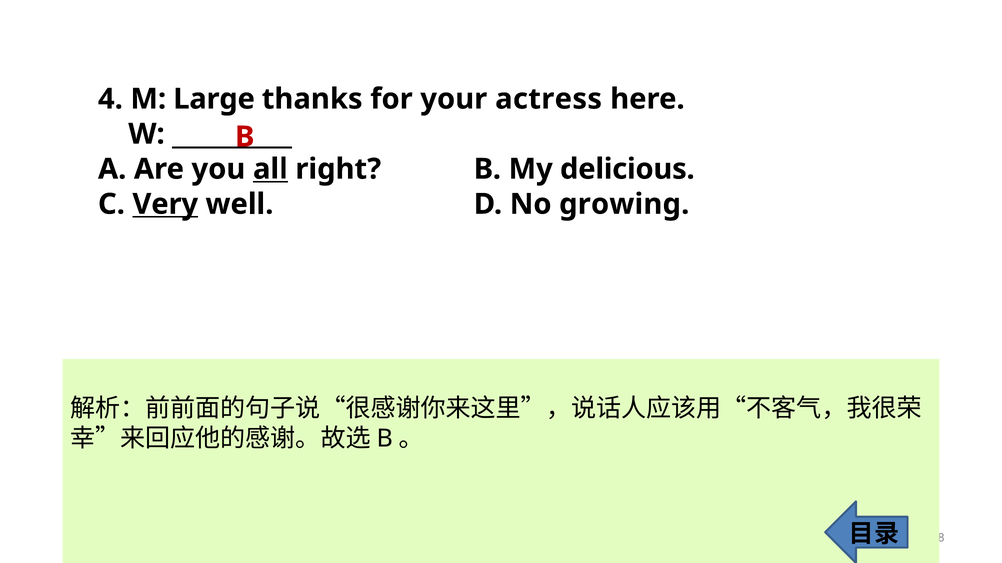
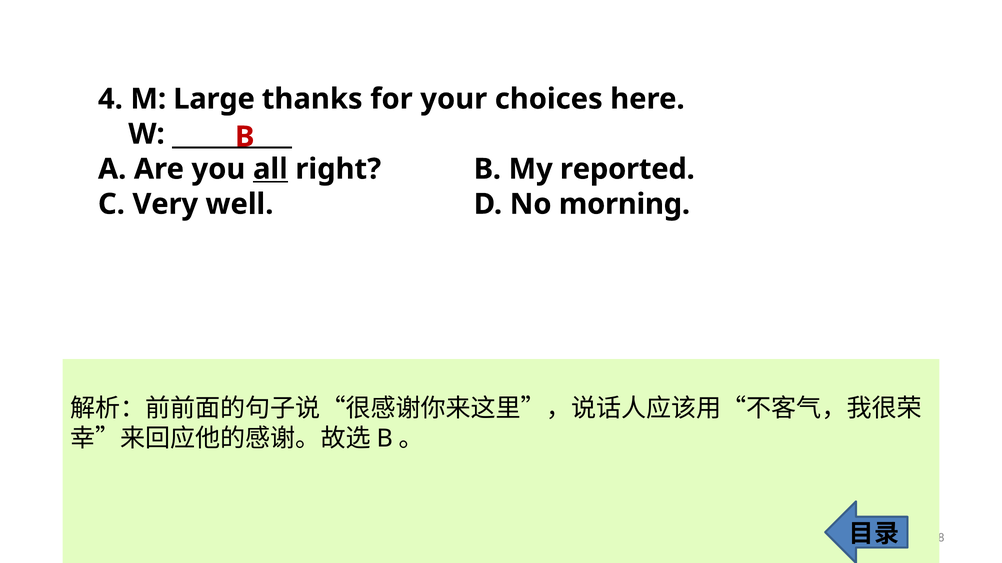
actress: actress -> choices (549, 99)
delicious: delicious -> reported (627, 169)
Very underline: present -> none (165, 204)
growing: growing -> morning (624, 204)
